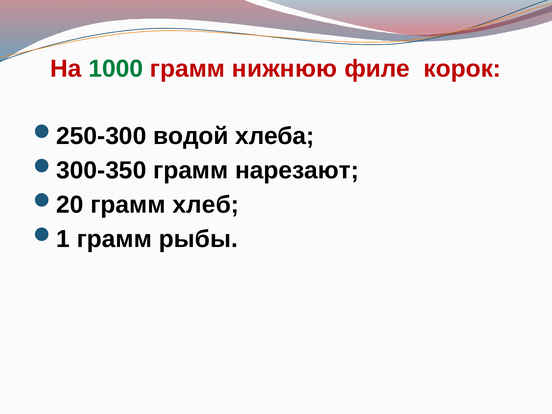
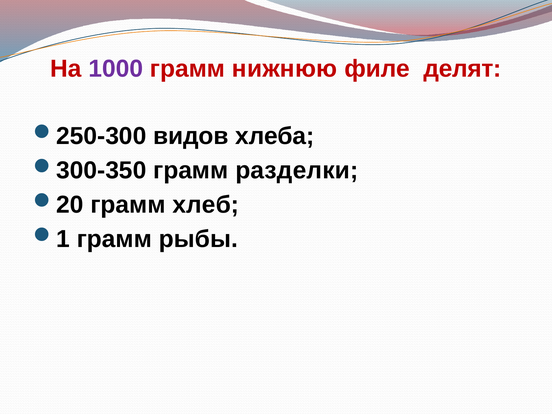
1000 colour: green -> purple (116, 69)
корок: корок -> делят (462, 69)
водой: водой -> видов (191, 136)
нарезают: нарезают -> разделки (297, 170)
